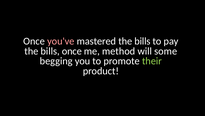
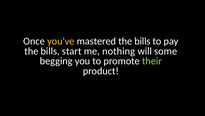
you've colour: pink -> yellow (61, 41)
bills once: once -> start (72, 51)
method: method -> nothing (119, 51)
